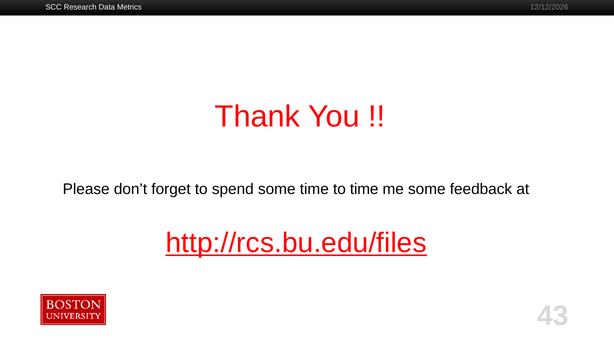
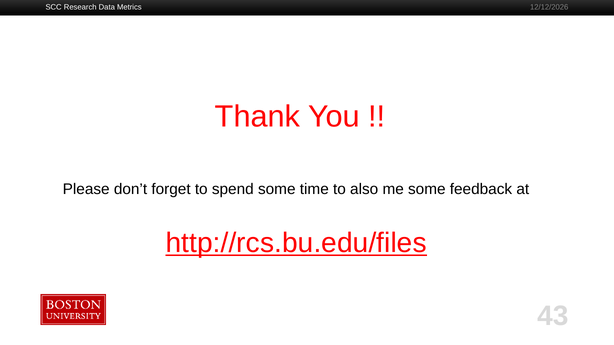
to time: time -> also (364, 189)
